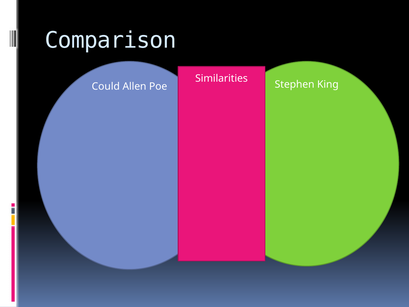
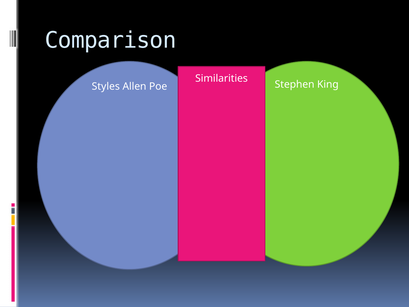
Could: Could -> Styles (106, 86)
